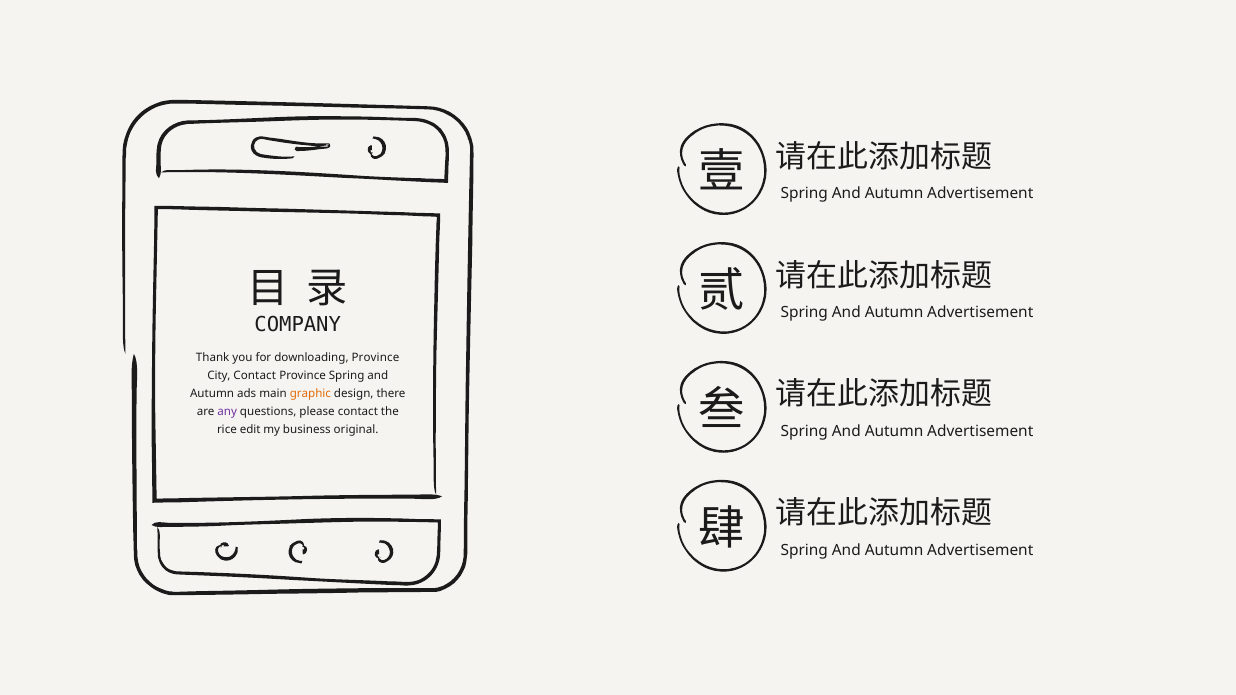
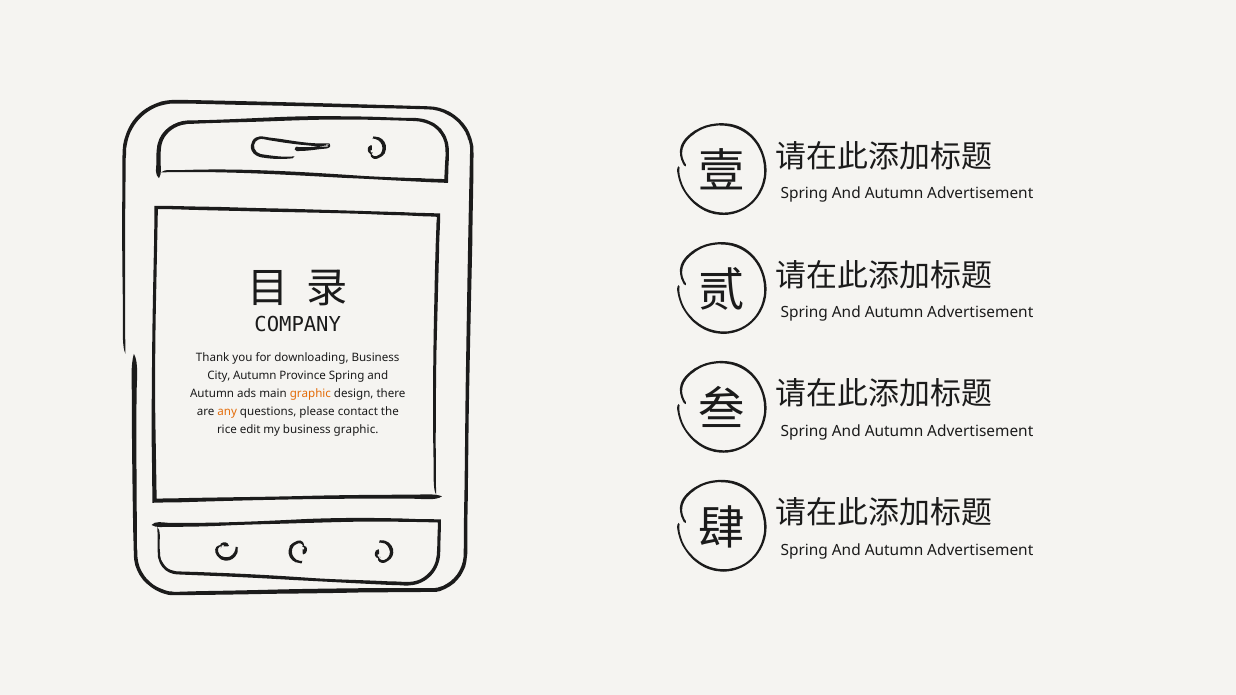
downloading Province: Province -> Business (376, 358)
City Contact: Contact -> Autumn (255, 376)
any colour: purple -> orange (227, 412)
business original: original -> graphic (356, 430)
